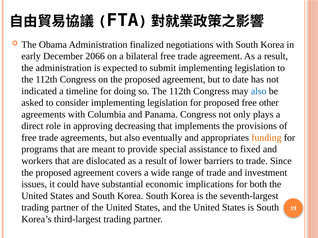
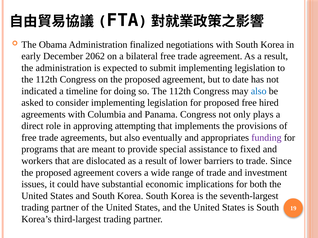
2066: 2066 -> 2062 (95, 56)
other: other -> hired (269, 103)
decreasing: decreasing -> attempting (135, 126)
funding colour: orange -> purple (266, 138)
